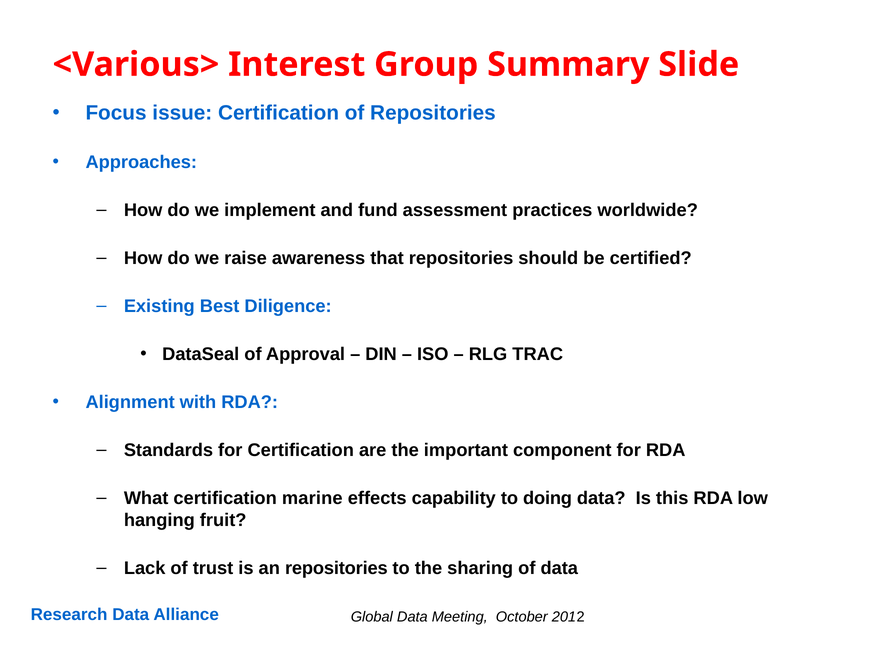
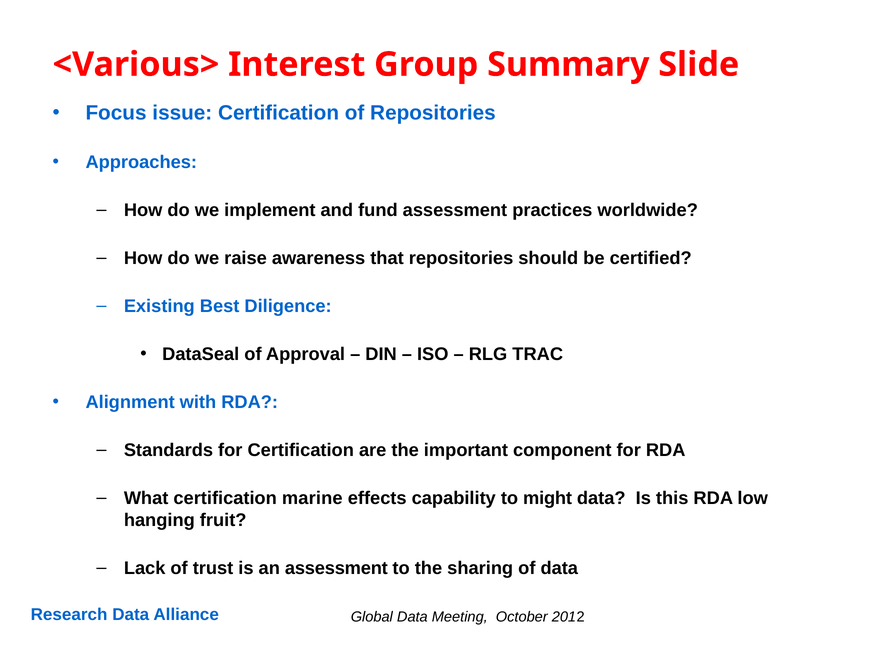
doing: doing -> might (548, 498)
an repositories: repositories -> assessment (336, 568)
